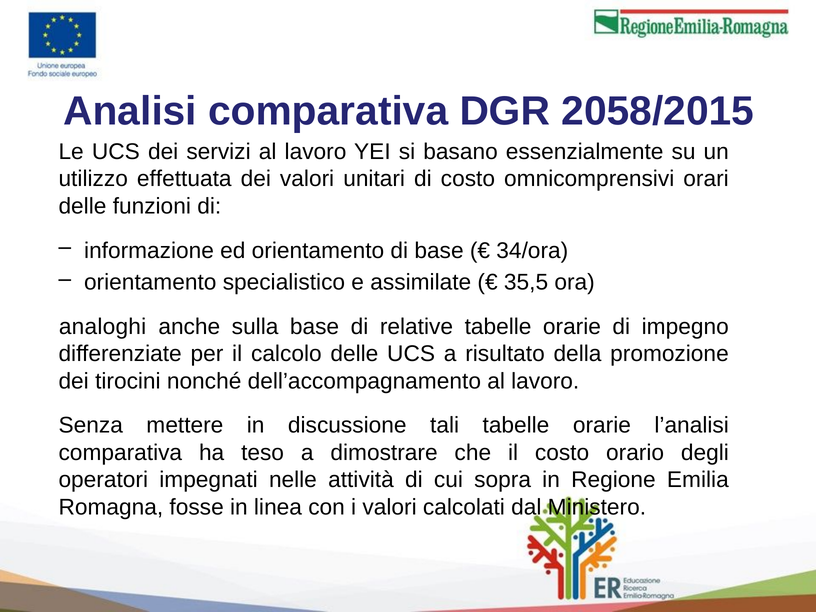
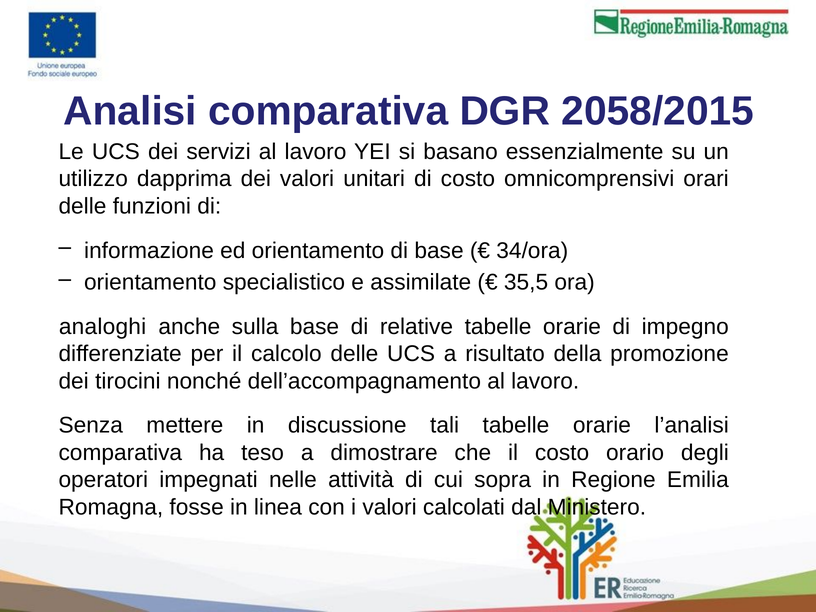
effettuata: effettuata -> dapprima (184, 179)
